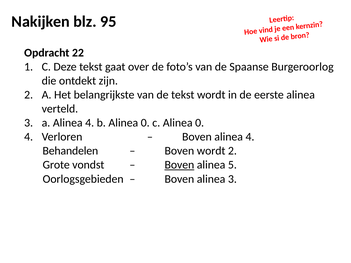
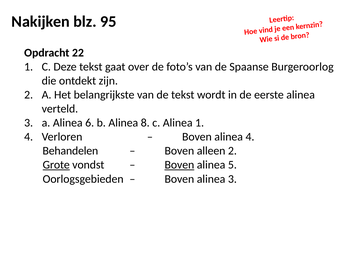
a Alinea 4: 4 -> 6 (90, 123)
b Alinea 0: 0 -> 8 (145, 123)
c Alinea 0: 0 -> 1 (200, 123)
Boven wordt: wordt -> alleen (211, 151)
Grote underline: none -> present (56, 165)
